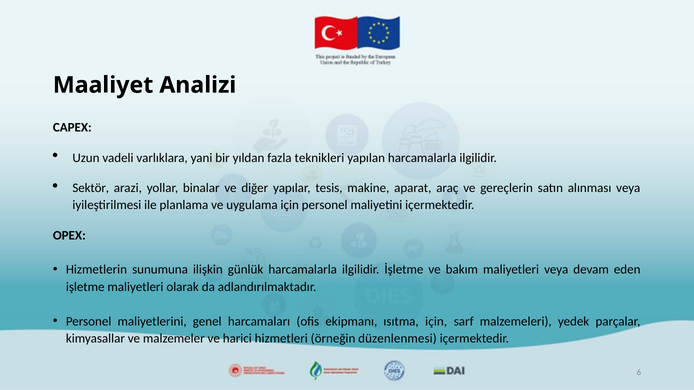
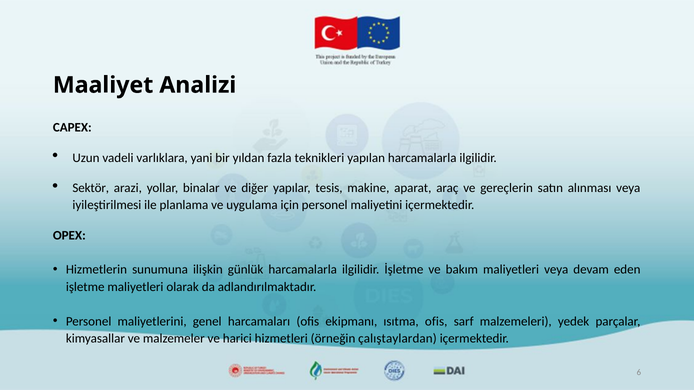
ısıtma için: için -> ofis (436, 322)
düzenlenmesi: düzenlenmesi -> çalıştaylardan (397, 339)
